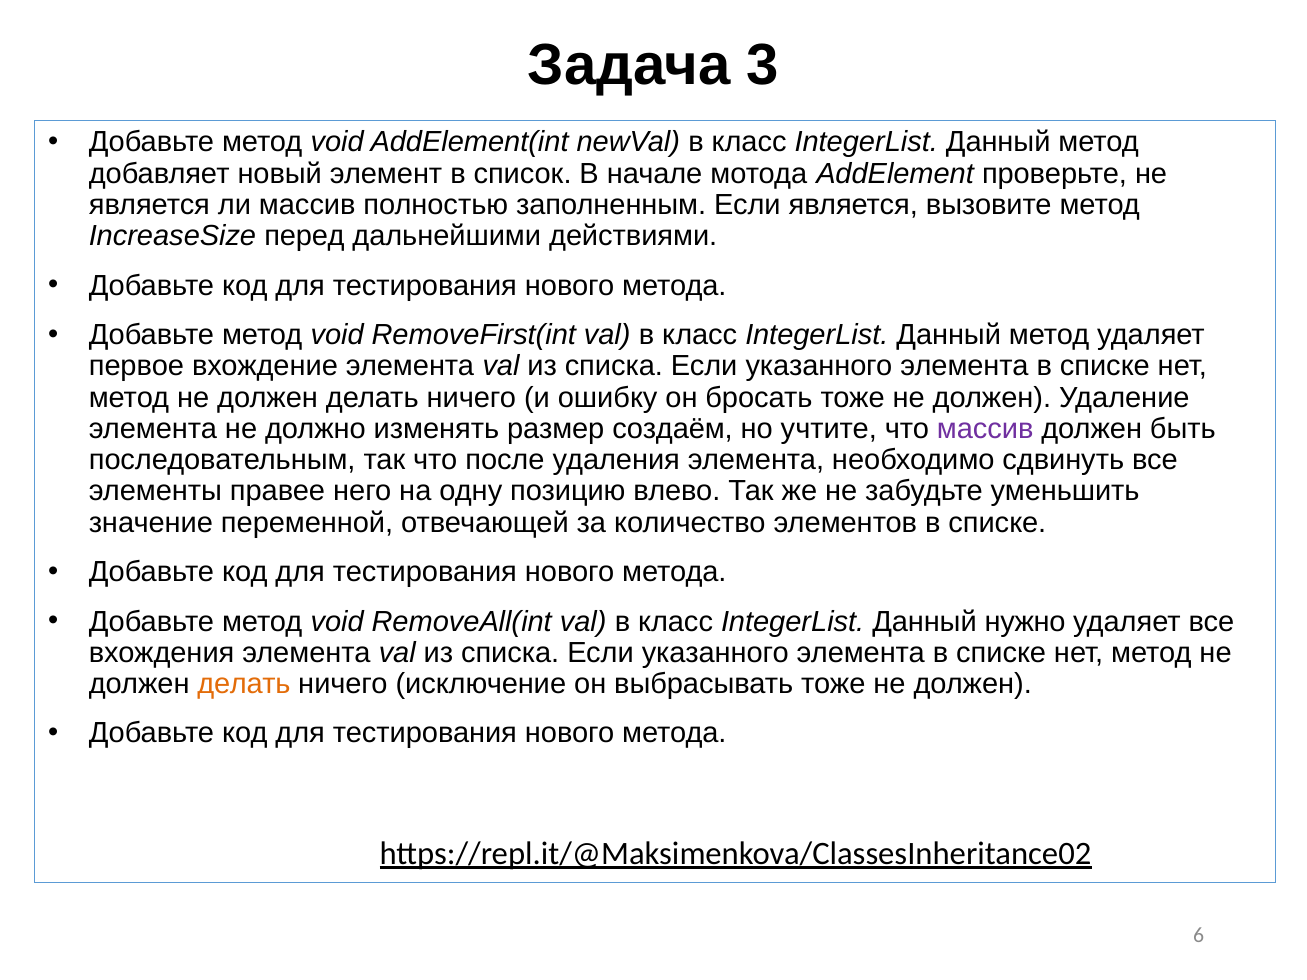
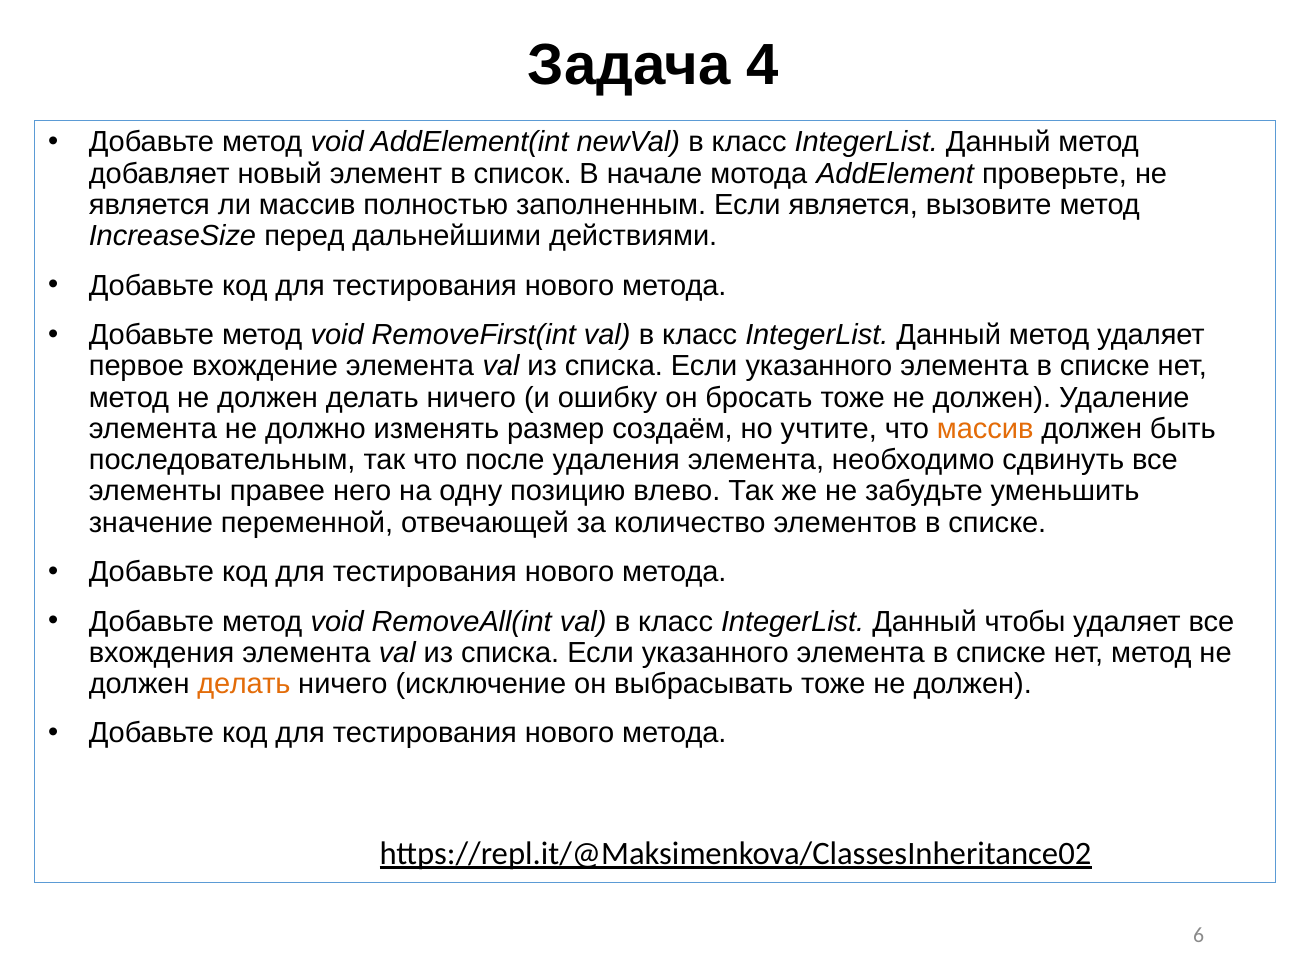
3: 3 -> 4 (763, 65)
массив colour: purple -> orange (985, 429)
нужно: нужно -> чтобы (1025, 622)
